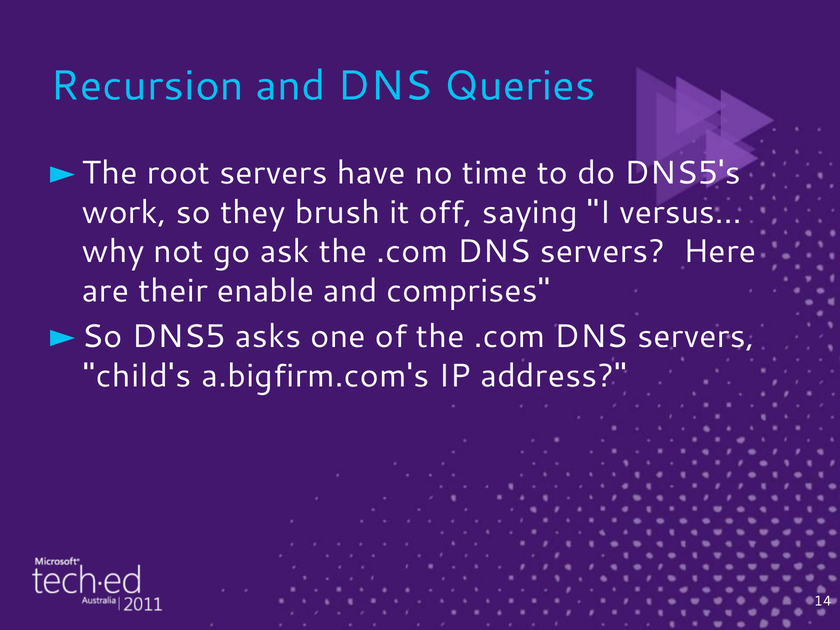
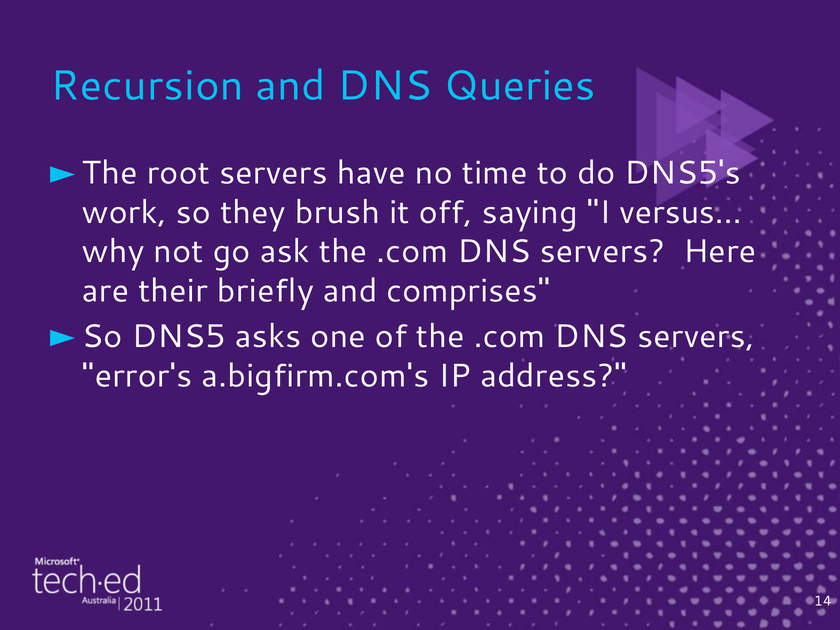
enable: enable -> briefly (265, 291)
child's: child's -> error's (137, 376)
